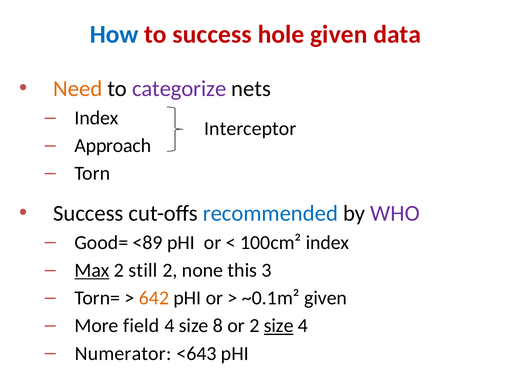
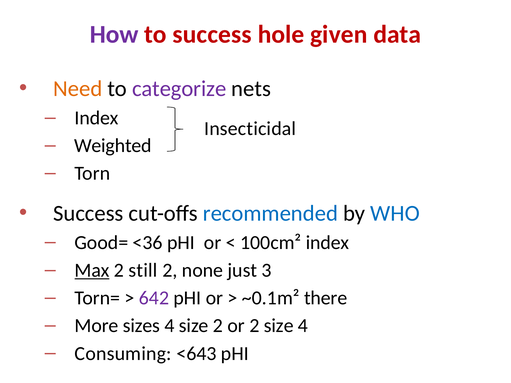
How colour: blue -> purple (114, 34)
Interceptor: Interceptor -> Insecticidal (250, 129)
Approach: Approach -> Weighted (113, 146)
WHO colour: purple -> blue (395, 213)
<89: <89 -> <36 (148, 243)
this: this -> just (242, 270)
642 colour: orange -> purple (154, 298)
~0.1m² given: given -> there (326, 298)
field: field -> sizes (141, 326)
size 8: 8 -> 2 (218, 326)
size underline: present -> none (279, 326)
Numerator: Numerator -> Consuming (123, 354)
